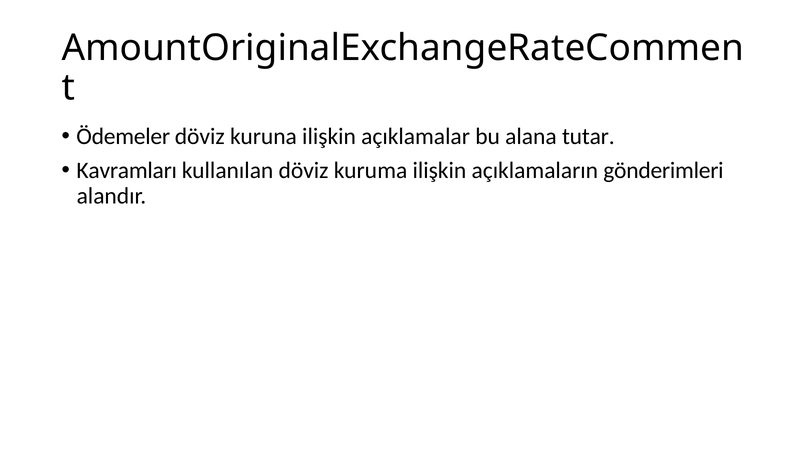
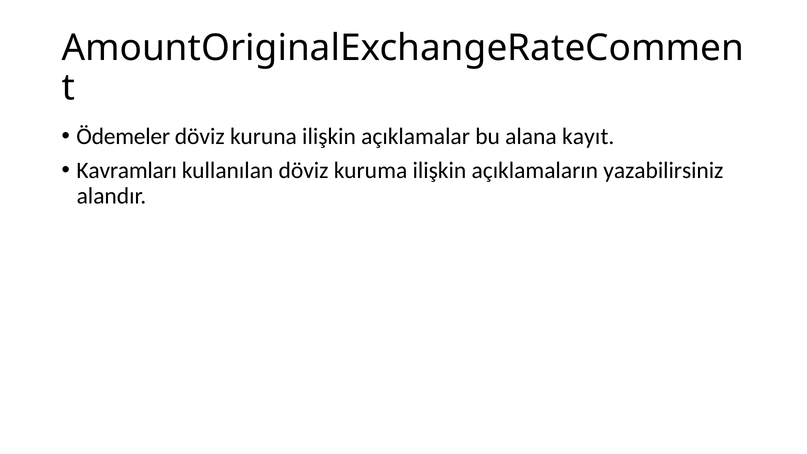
tutar: tutar -> kayıt (588, 136)
gönderimleri: gönderimleri -> yazabilirsiniz (663, 170)
